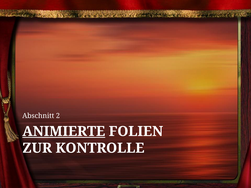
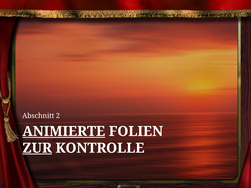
ZUR underline: none -> present (37, 148)
